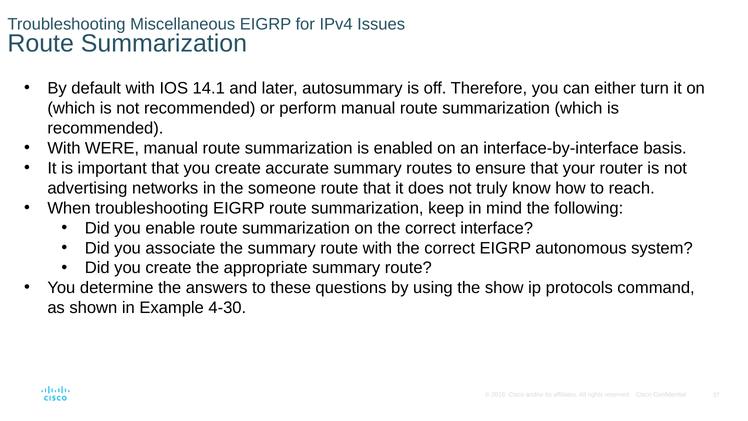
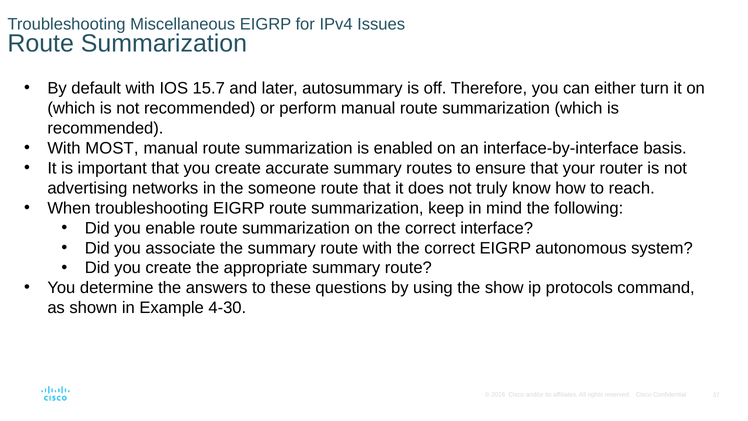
14.1: 14.1 -> 15.7 (209, 88)
WERE: WERE -> MOST (112, 148)
